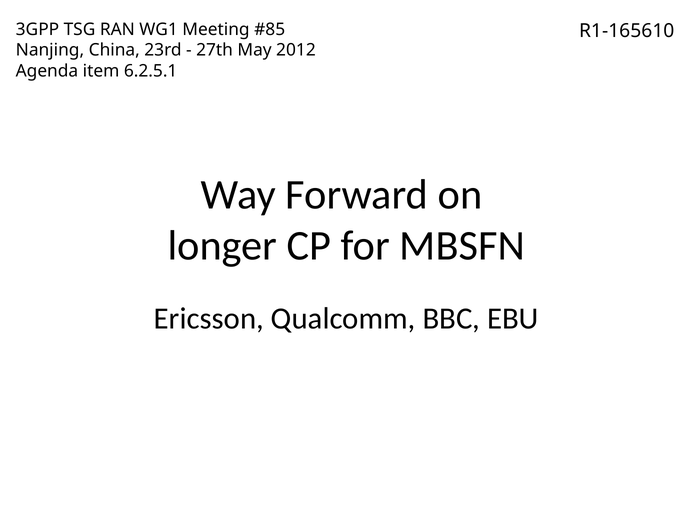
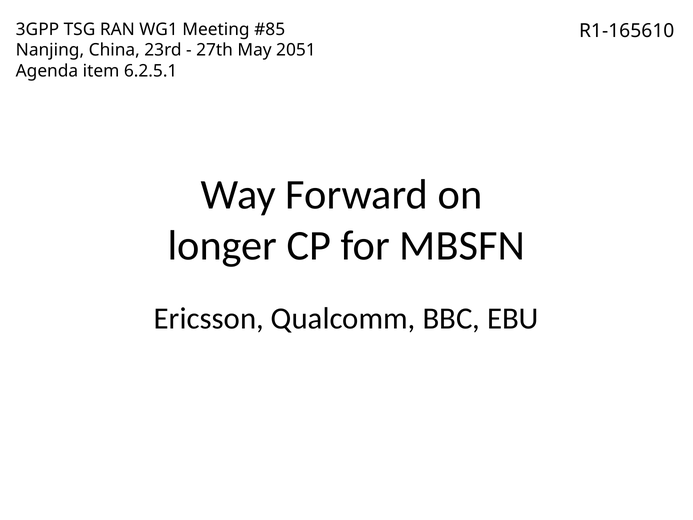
2012: 2012 -> 2051 (296, 50)
